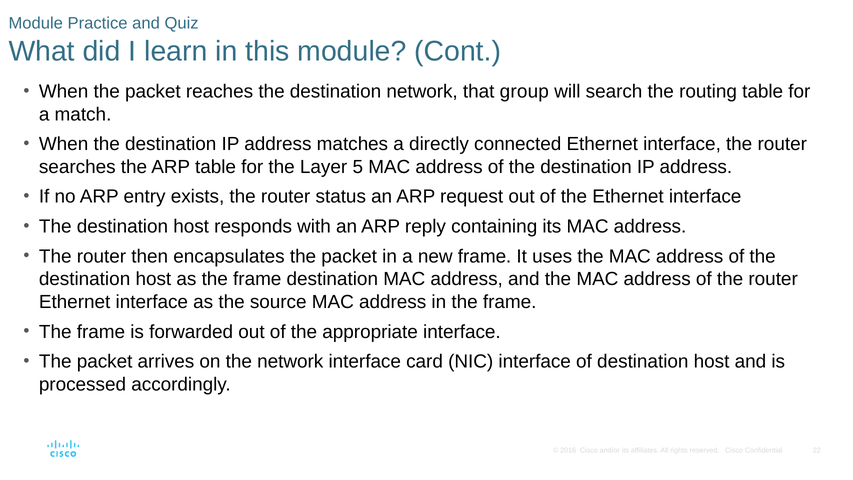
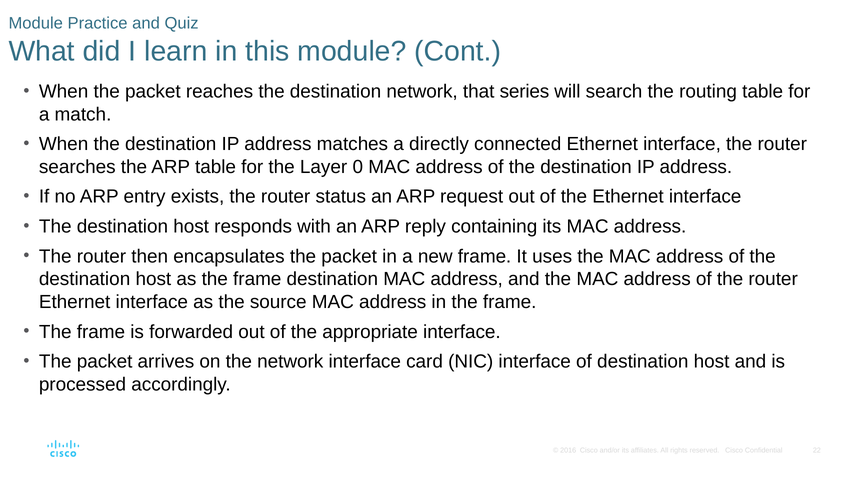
group: group -> series (524, 91)
5: 5 -> 0 (358, 167)
